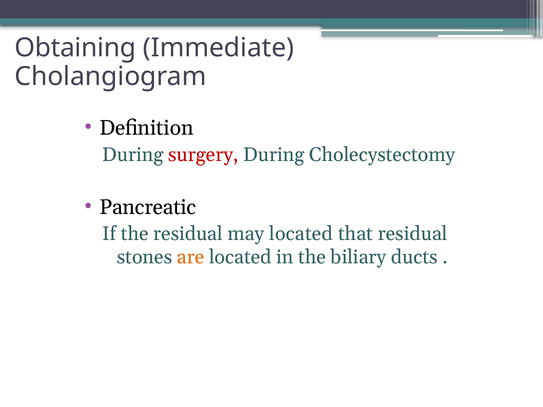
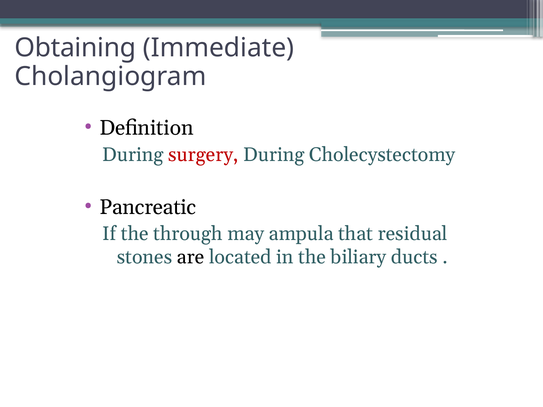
the residual: residual -> through (188, 234)
may located: located -> ampula (301, 234)
are colour: orange -> black (191, 257)
